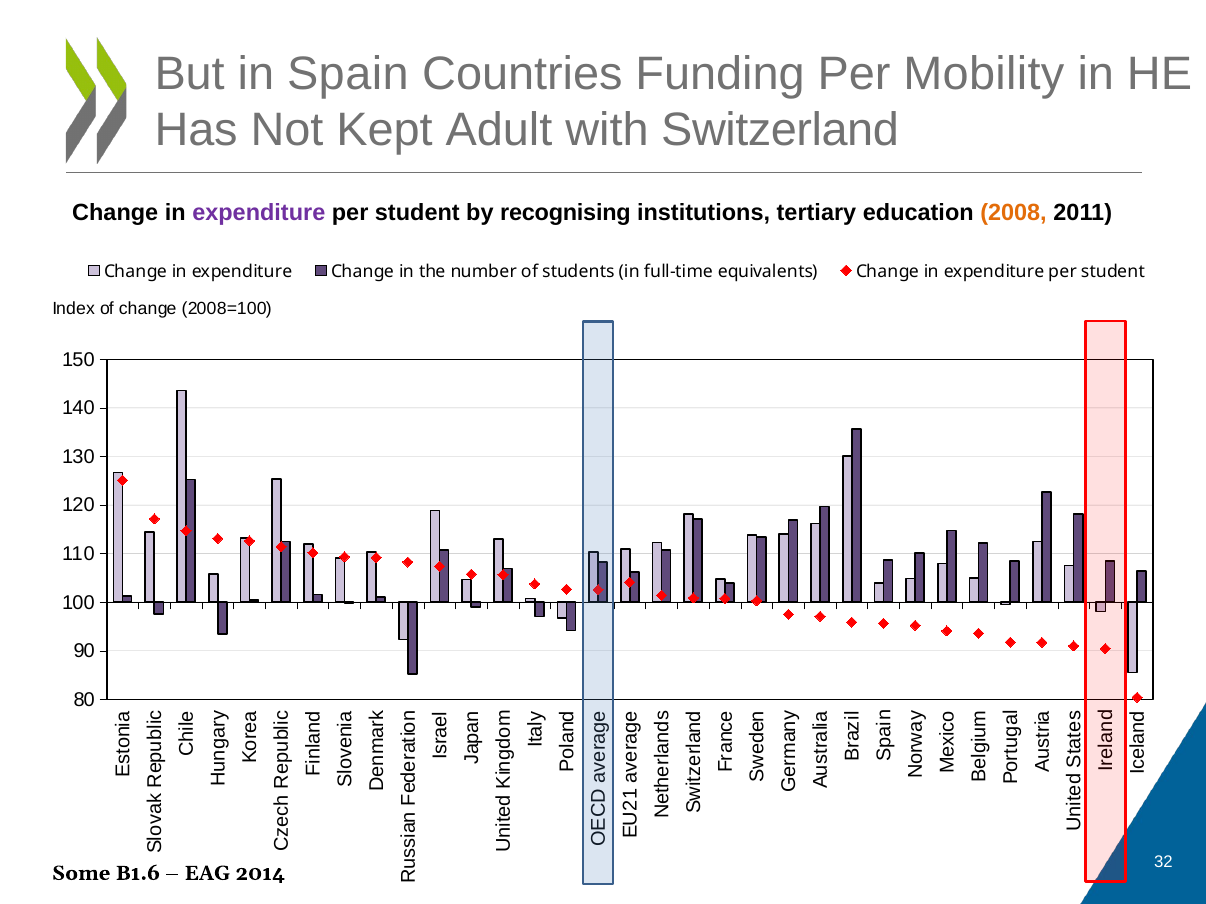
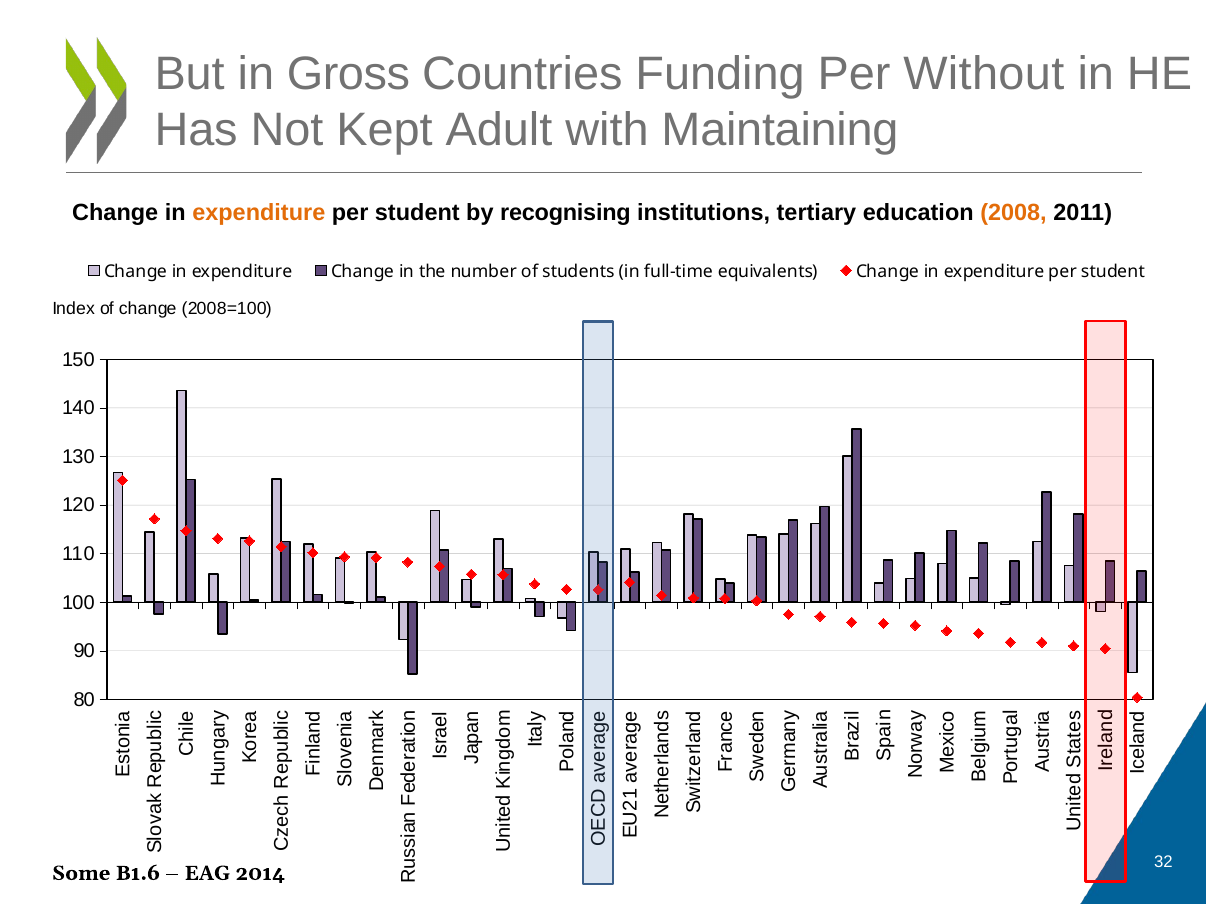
Spain: Spain -> Gross (348, 74)
Mobility: Mobility -> Without (984, 74)
Switzerland: Switzerland -> Maintaining (780, 130)
expenditure colour: purple -> orange (259, 213)
